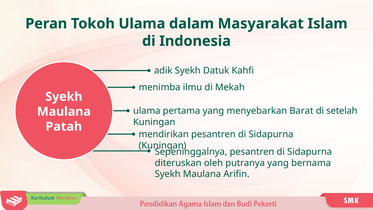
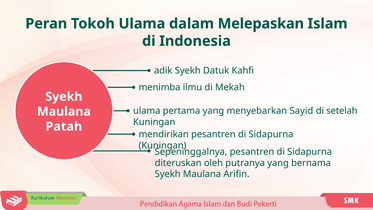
Masyarakat: Masyarakat -> Melepaskan (261, 24)
Barat: Barat -> Sayid (301, 111)
